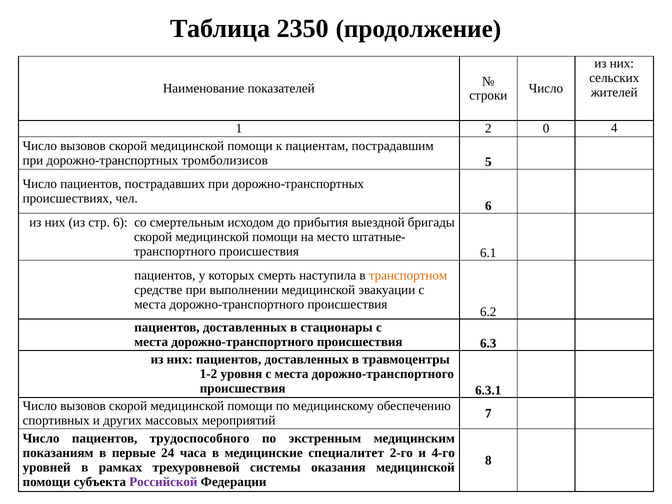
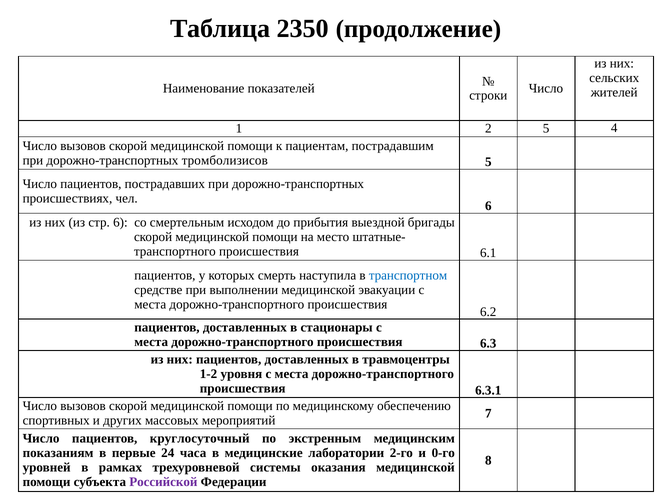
2 0: 0 -> 5 (546, 129)
транспортном colour: orange -> blue (408, 275)
трудоспособного: трудоспособного -> круглосуточный (200, 439)
специалитет: специалитет -> лаборатории (346, 453)
4-го: 4-го -> 0-го (443, 453)
